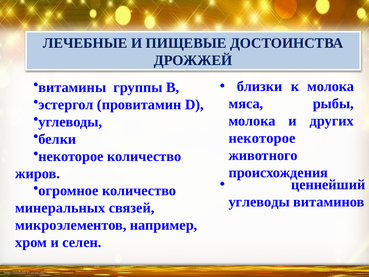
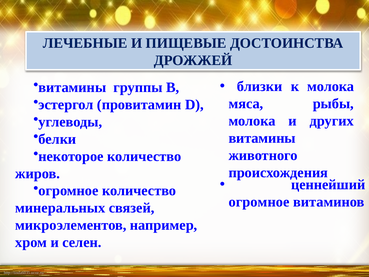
некоторое: некоторое -> витамины (262, 138)
углеводы: углеводы -> огромное (259, 202)
